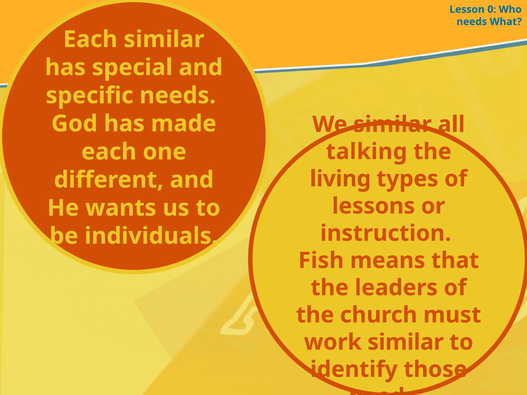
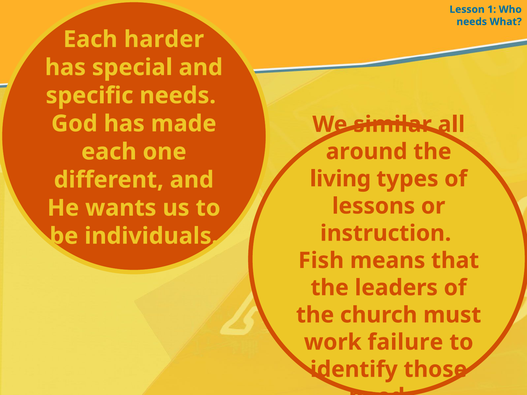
0: 0 -> 1 (492, 9)
Each similar: similar -> harder (164, 39)
talking: talking -> around (367, 152)
work similar: similar -> failure (405, 342)
